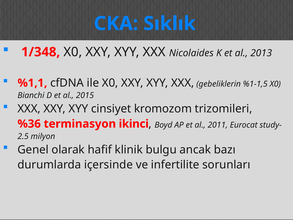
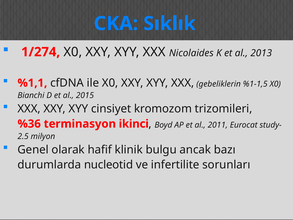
1/348: 1/348 -> 1/274 (41, 52)
içersinde: içersinde -> nucleotid (109, 165)
